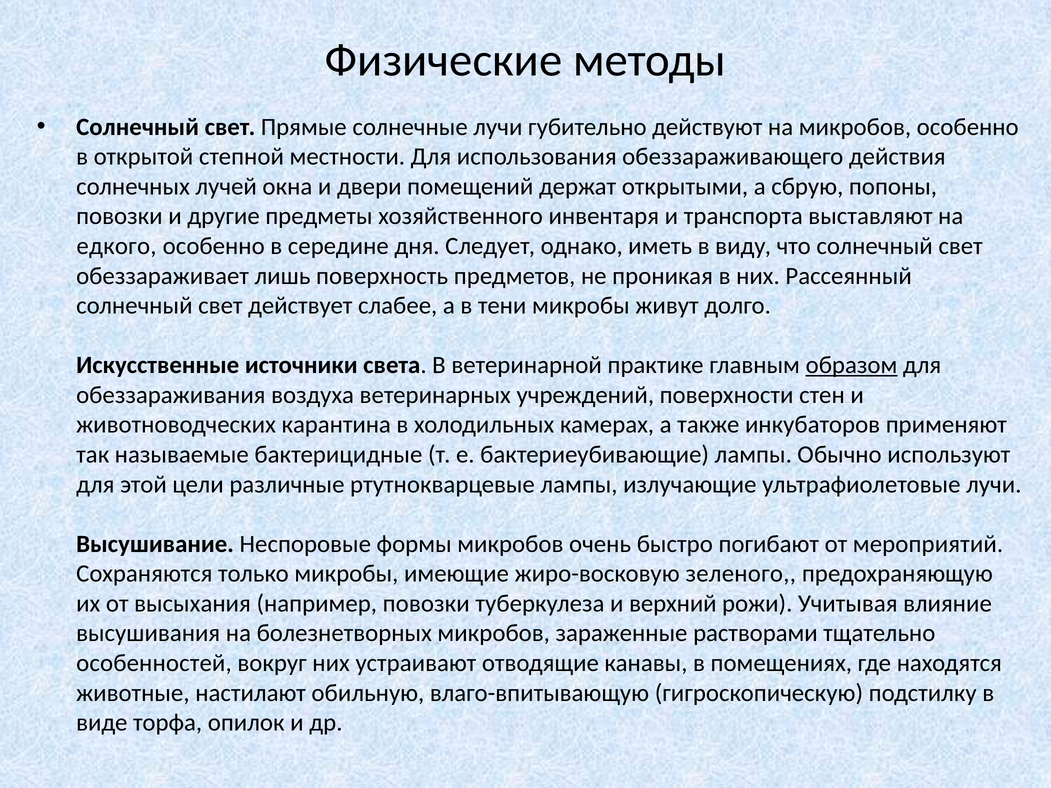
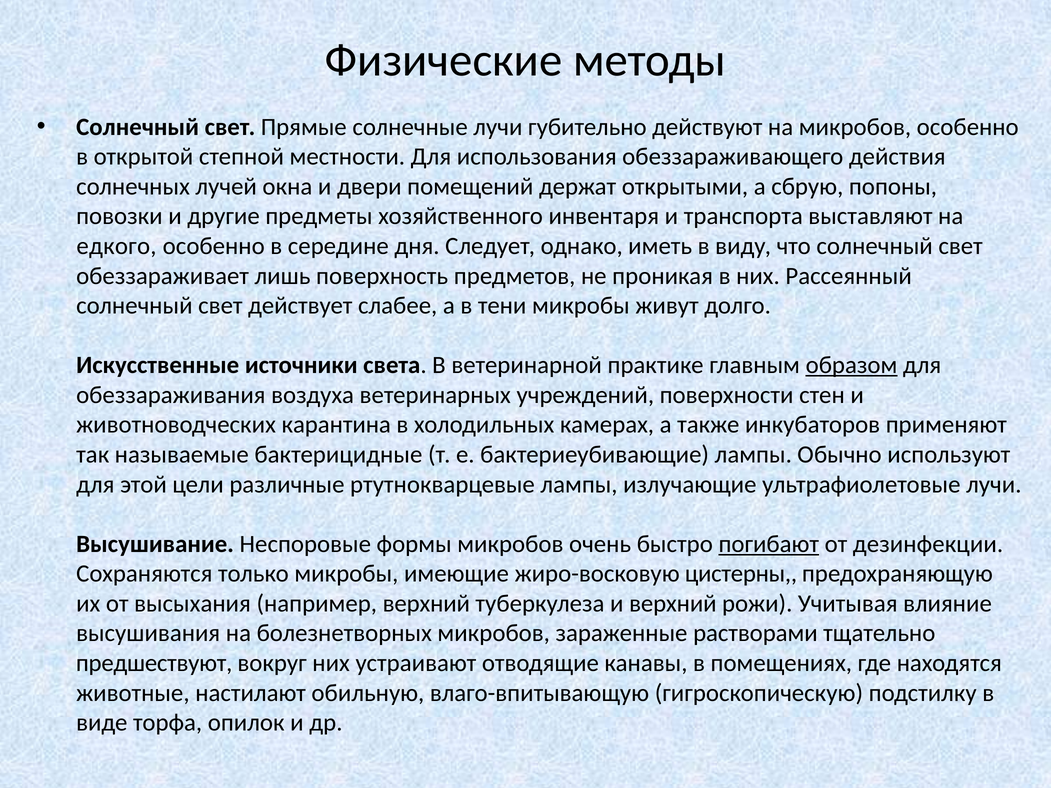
погибают underline: none -> present (769, 544)
мероприятий: мероприятий -> дезинфекции (928, 544)
зеленого: зеленого -> цистерны (741, 574)
например повозки: повозки -> верхний (426, 604)
особенностей: особенностей -> предшествуют (154, 663)
